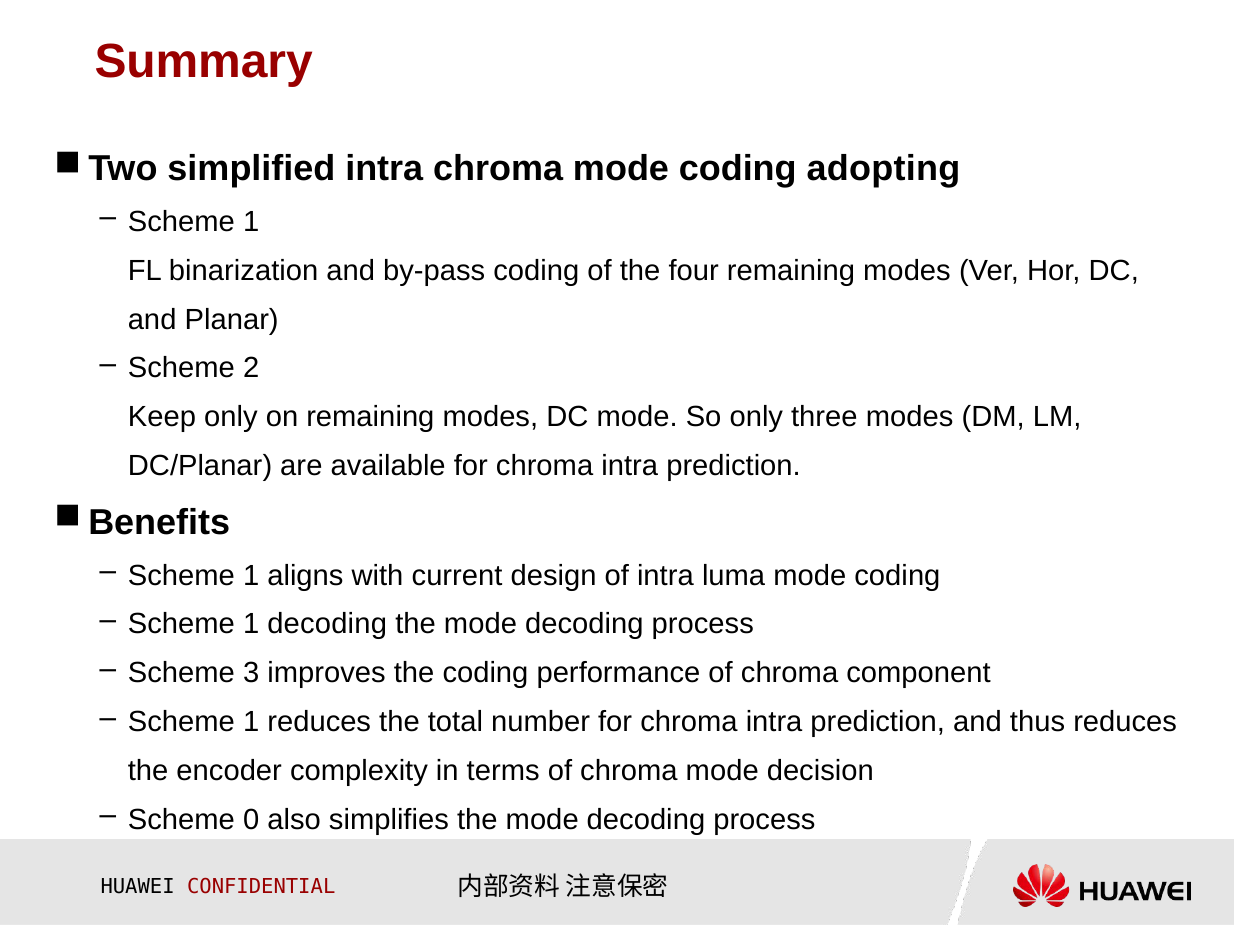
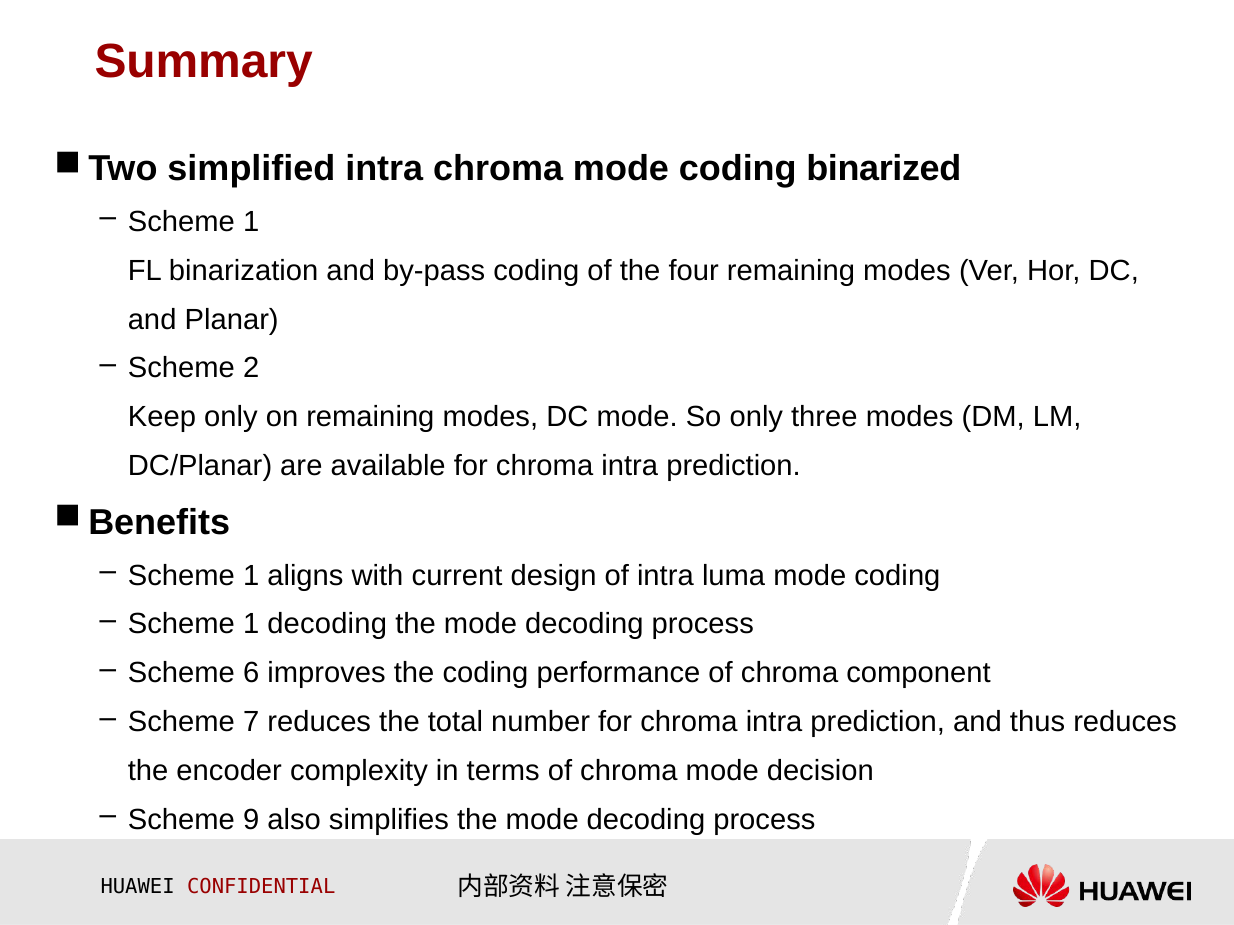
adopting: adopting -> binarized (884, 169)
3: 3 -> 6 (251, 674)
1: 1 -> 7 (251, 722)
0: 0 -> 9 (251, 820)
